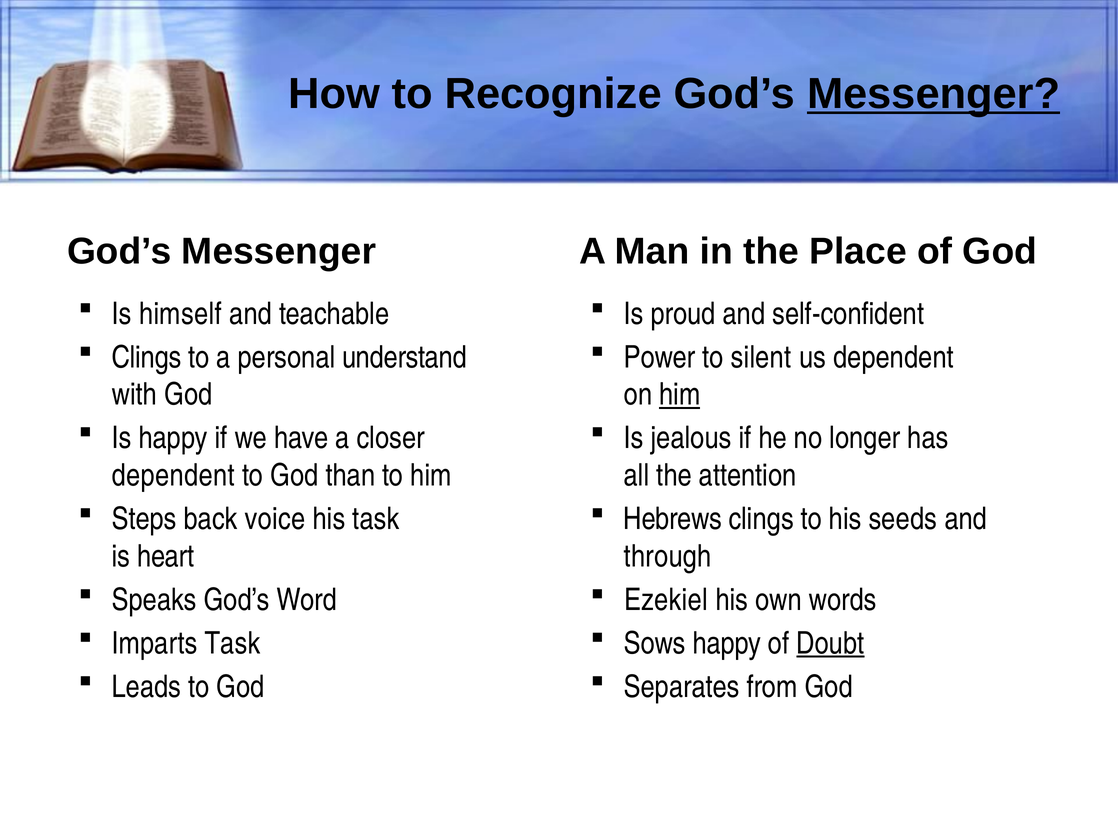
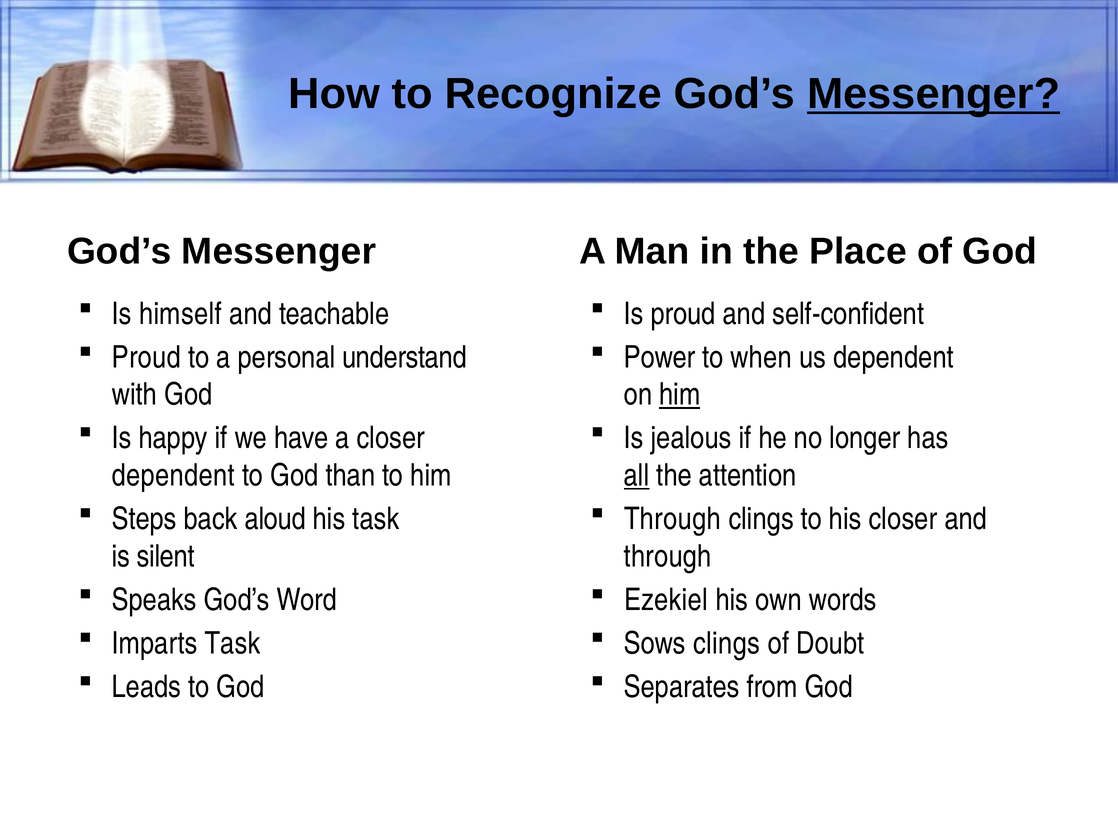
Clings: Clings -> Proud (146, 357)
silent: silent -> when (761, 357)
all underline: none -> present (637, 475)
voice: voice -> aloud (275, 519)
Hebrews: Hebrews -> Through (672, 519)
his seeds: seeds -> closer (903, 519)
heart: heart -> silent (166, 556)
Sows happy: happy -> clings (727, 643)
Doubt underline: present -> none (830, 643)
